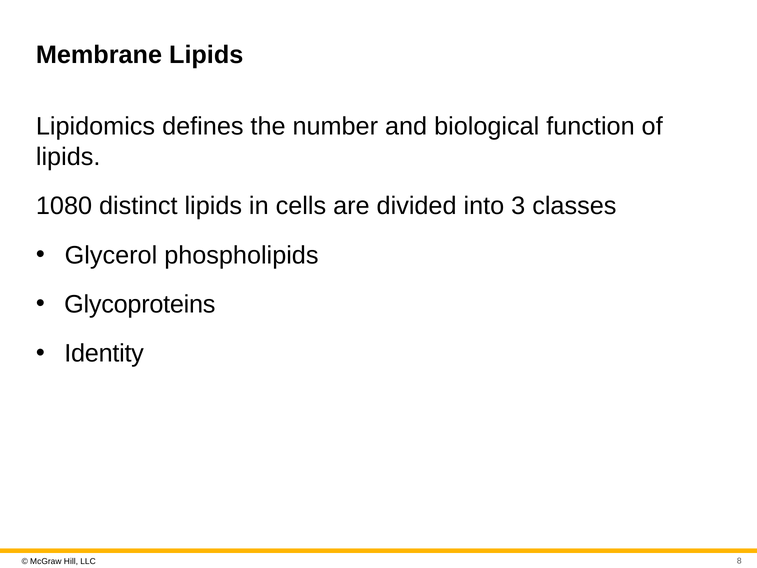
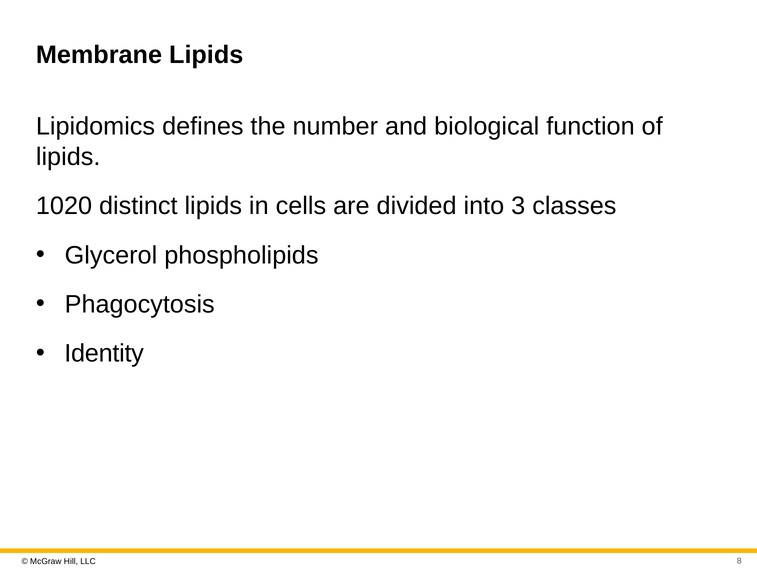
1080: 1080 -> 1020 (64, 206)
Glycoproteins: Glycoproteins -> Phagocytosis (140, 304)
